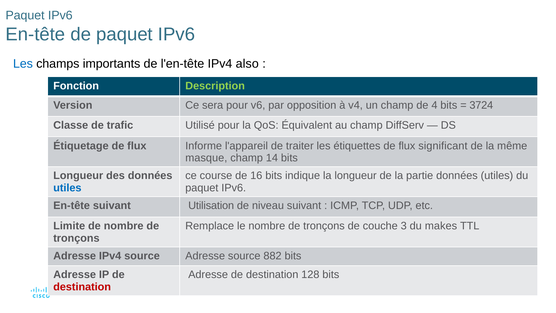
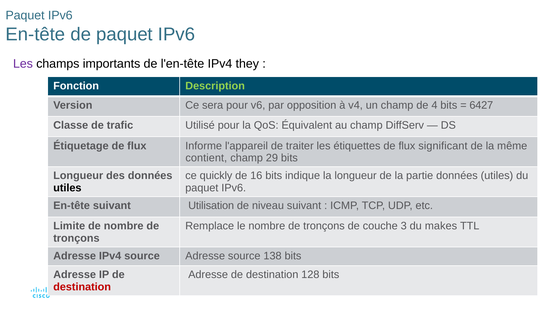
Les colour: blue -> purple (23, 64)
also: also -> they (247, 64)
3724: 3724 -> 6427 (481, 105)
masque: masque -> contient (206, 158)
champ 14: 14 -> 29 (272, 158)
course: course -> quickly (216, 176)
utiles colour: blue -> black (67, 188)
882: 882 -> 138 (273, 256)
